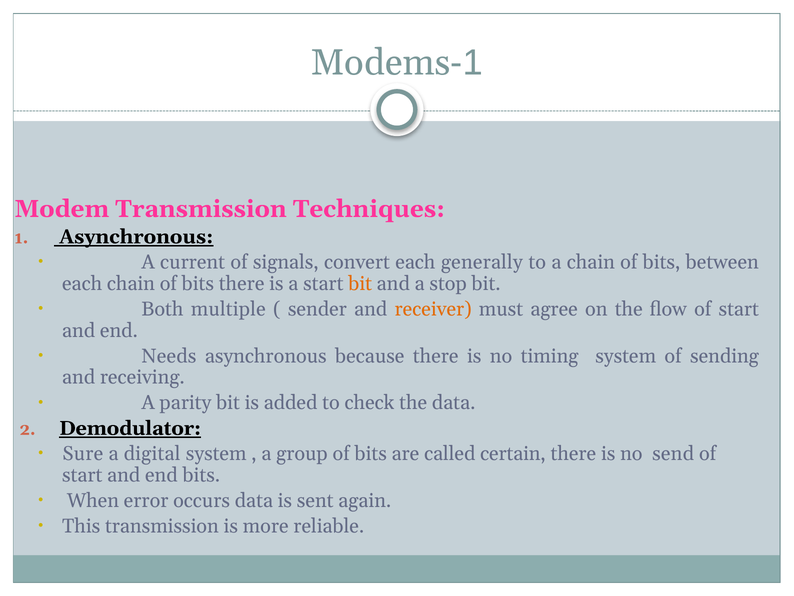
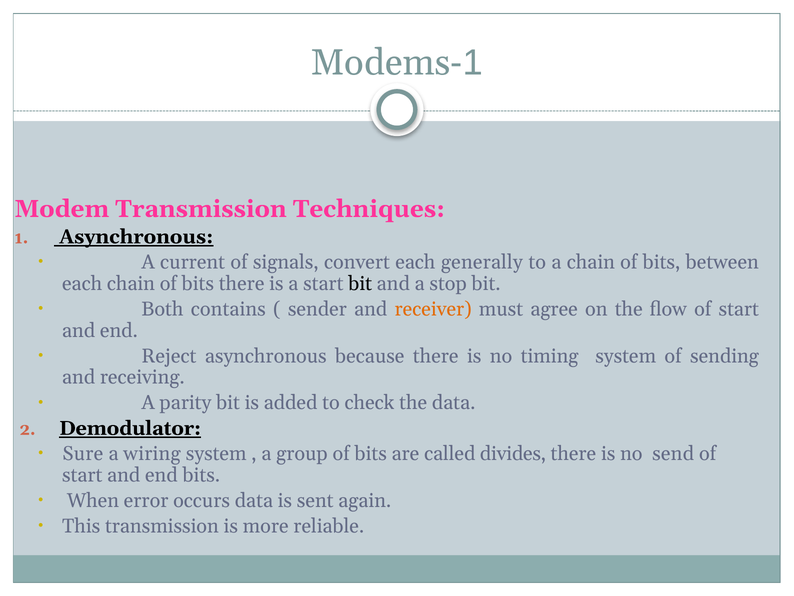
bit colour: orange -> black (360, 283)
multiple: multiple -> contains (228, 309)
Needs: Needs -> Reject (169, 356)
digital: digital -> wiring (152, 453)
certain: certain -> divides (513, 453)
